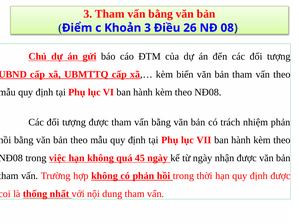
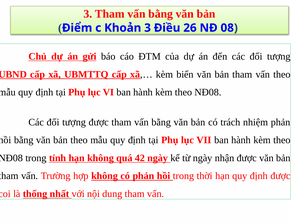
việc: việc -> tỉnh (58, 158)
45: 45 -> 42 (140, 158)
